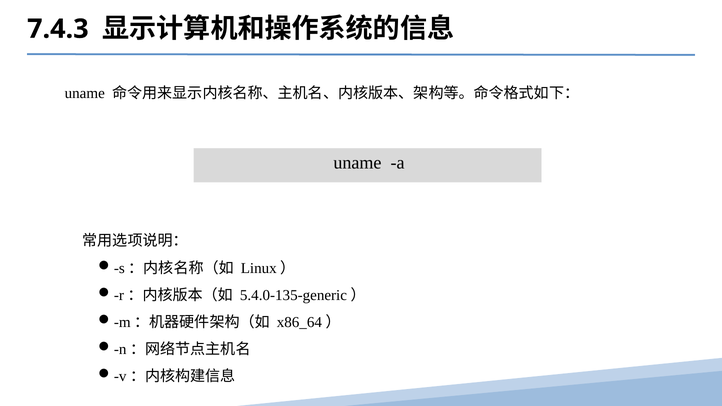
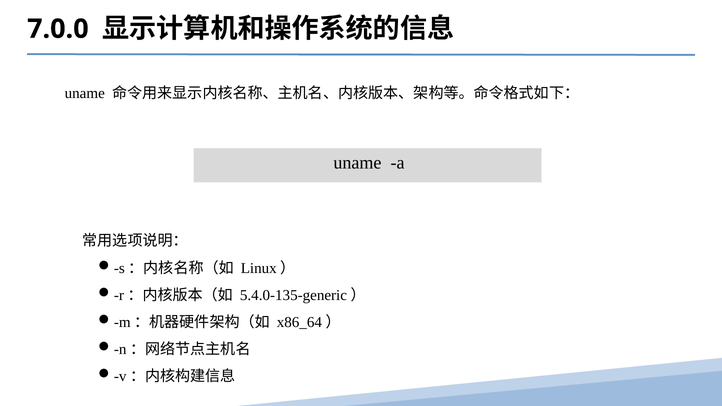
7.4.3: 7.4.3 -> 7.0.0 (58, 29)
